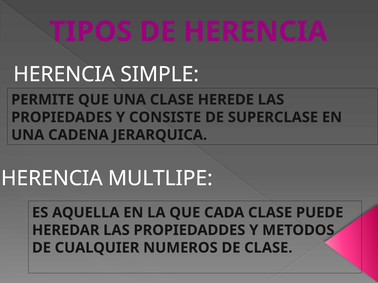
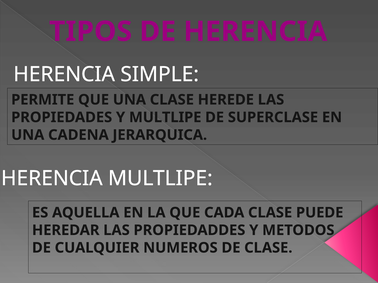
Y CONSISTE: CONSISTE -> MULTLIPE (165, 118)
